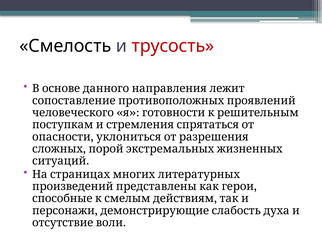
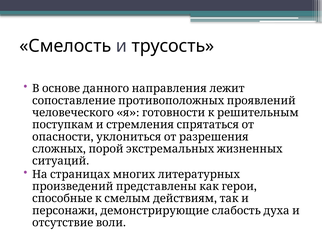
трусость colour: red -> black (173, 46)
